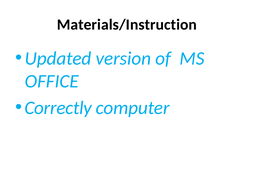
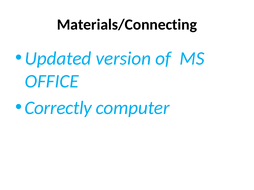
Materials/Instruction: Materials/Instruction -> Materials/Connecting (127, 25)
